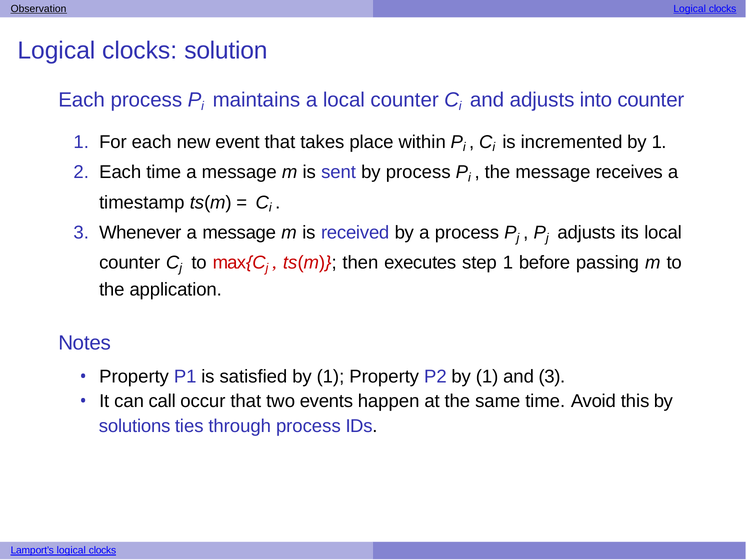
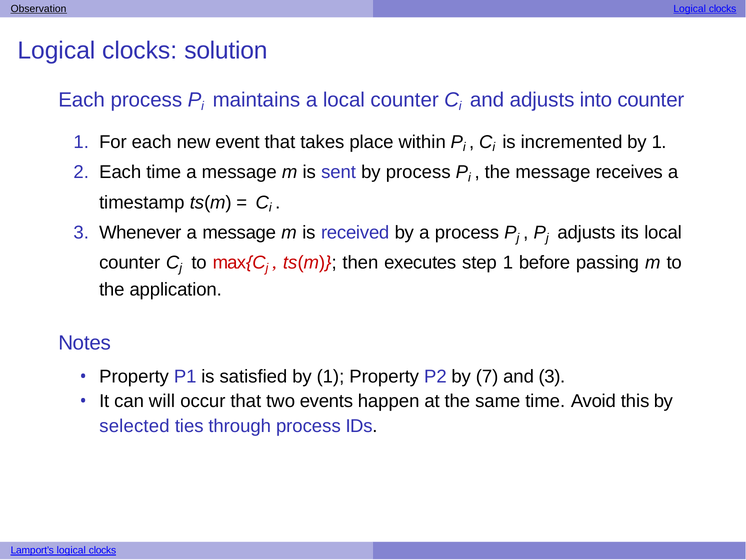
P2 by 1: 1 -> 7 (487, 377)
call: call -> will (162, 401)
solutions: solutions -> selected (134, 426)
